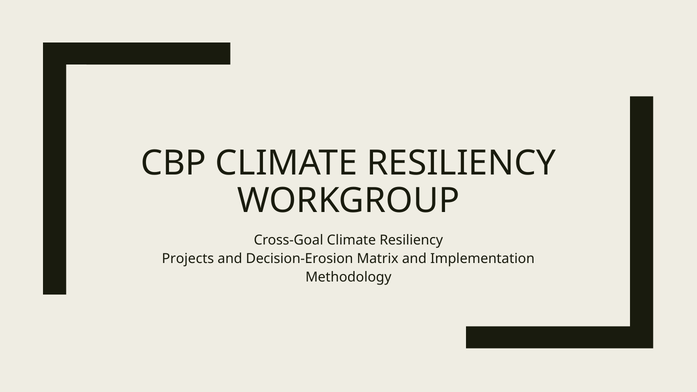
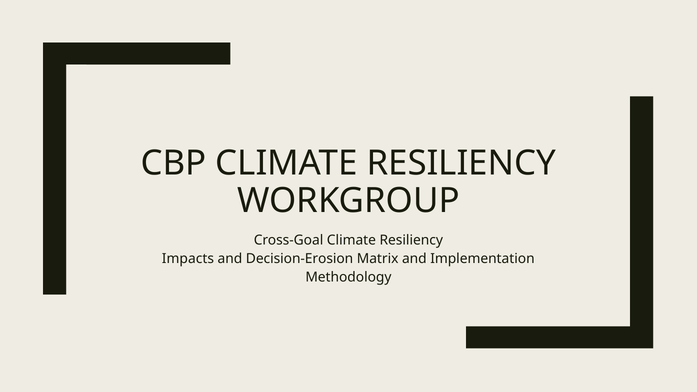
Projects: Projects -> Impacts (188, 259)
